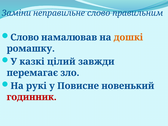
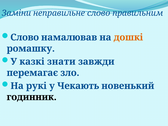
цілий: цілий -> знати (61, 62)
Повисне: Повисне -> Чекають (78, 86)
годинник colour: red -> black (32, 97)
